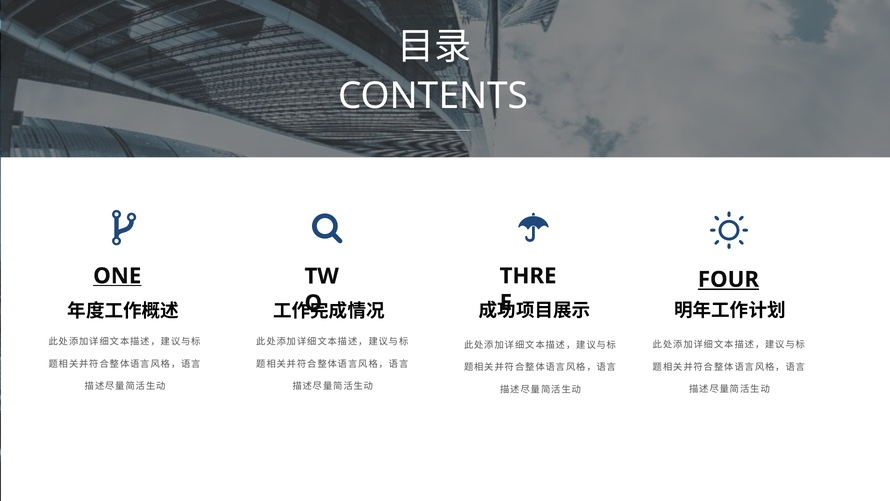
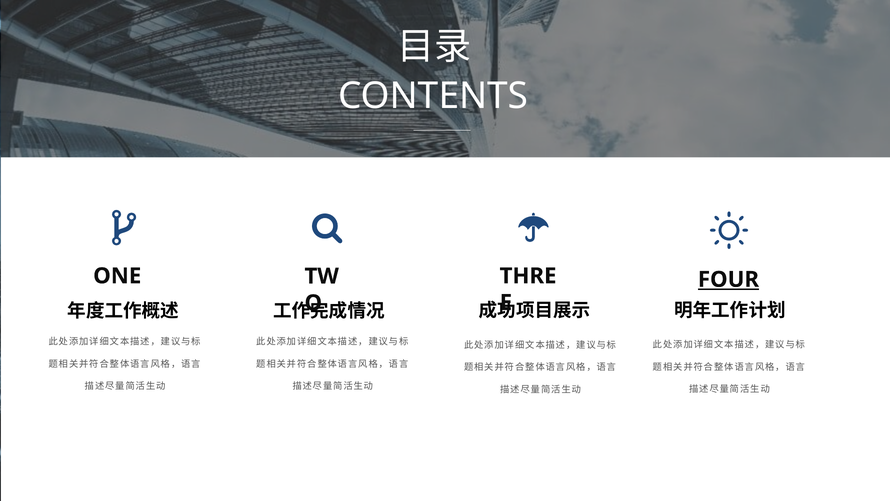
ONE underline: present -> none (117, 276)
